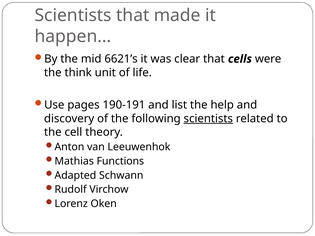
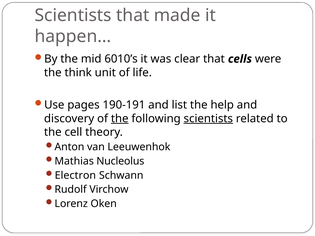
6621’s: 6621’s -> 6010’s (121, 59)
the underline: none -> present (120, 119)
Functions: Functions -> Nucleolus (120, 161)
Adapted: Adapted -> Electron (75, 175)
